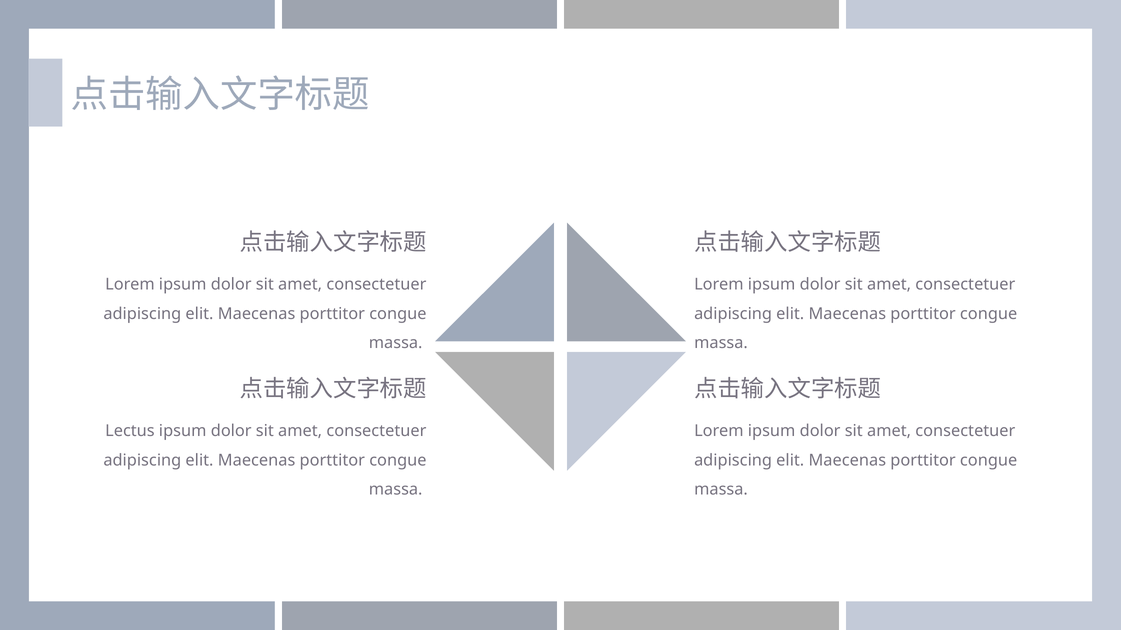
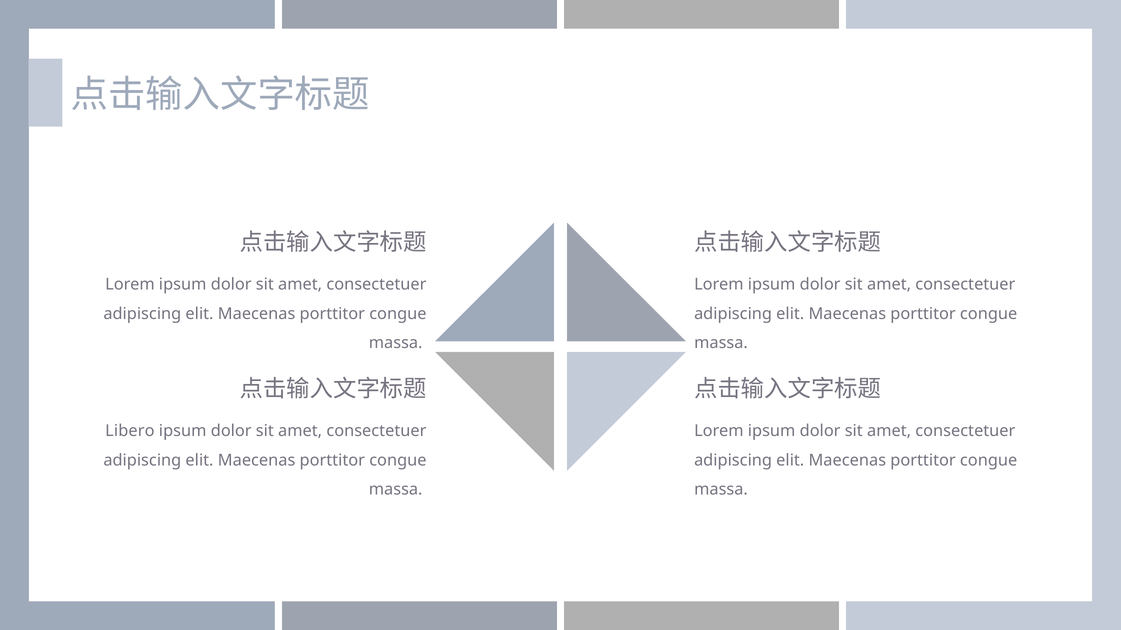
Lectus: Lectus -> Libero (130, 431)
